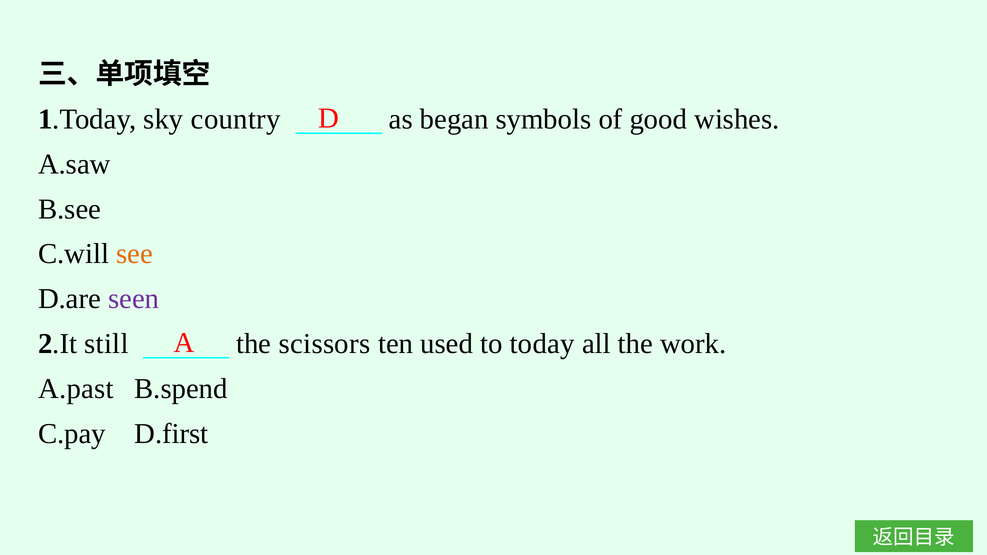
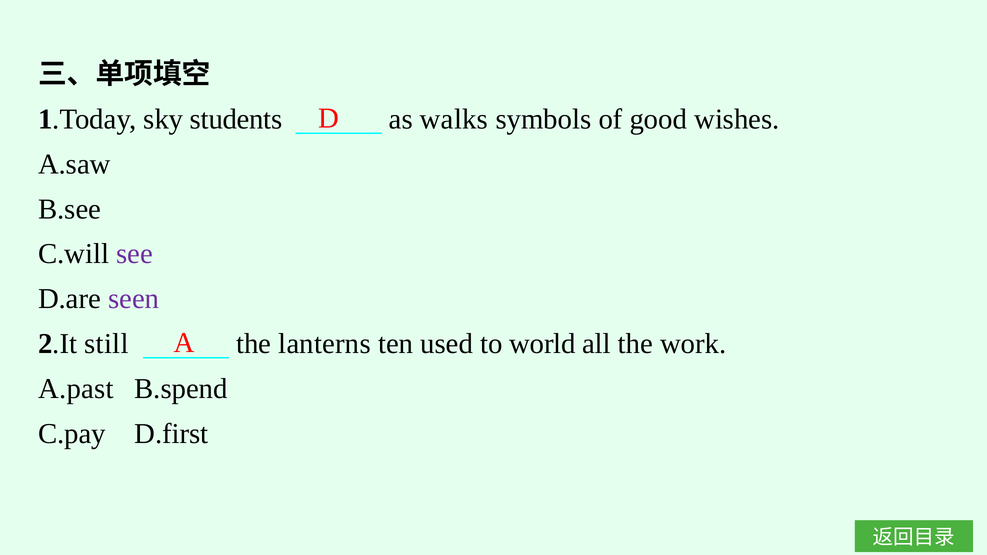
country: country -> students (236, 119)
began: began -> walks (454, 119)
see colour: orange -> purple (135, 254)
scissors: scissors -> lanterns (325, 344)
today: today -> world (542, 344)
